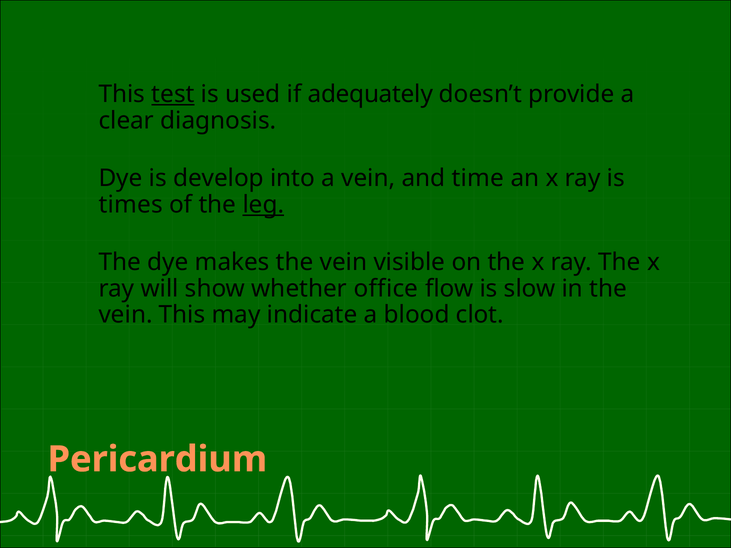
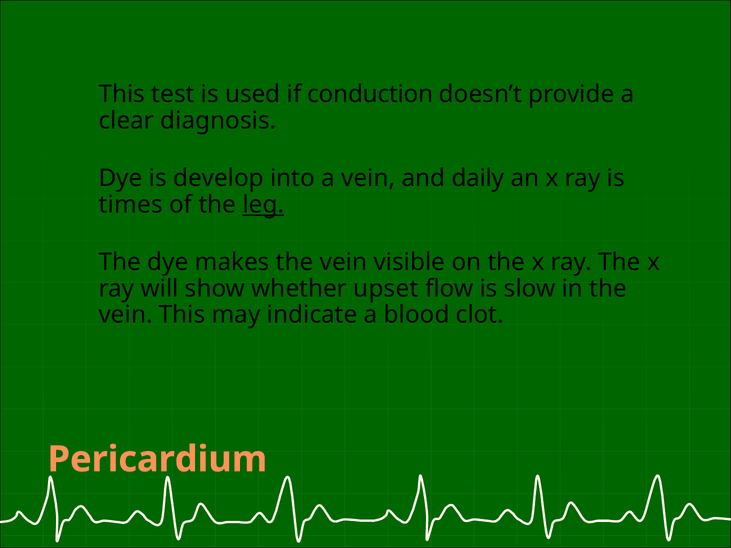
test underline: present -> none (173, 94)
adequately: adequately -> conduction (370, 94)
time: time -> daily (478, 178)
office: office -> upset (386, 289)
